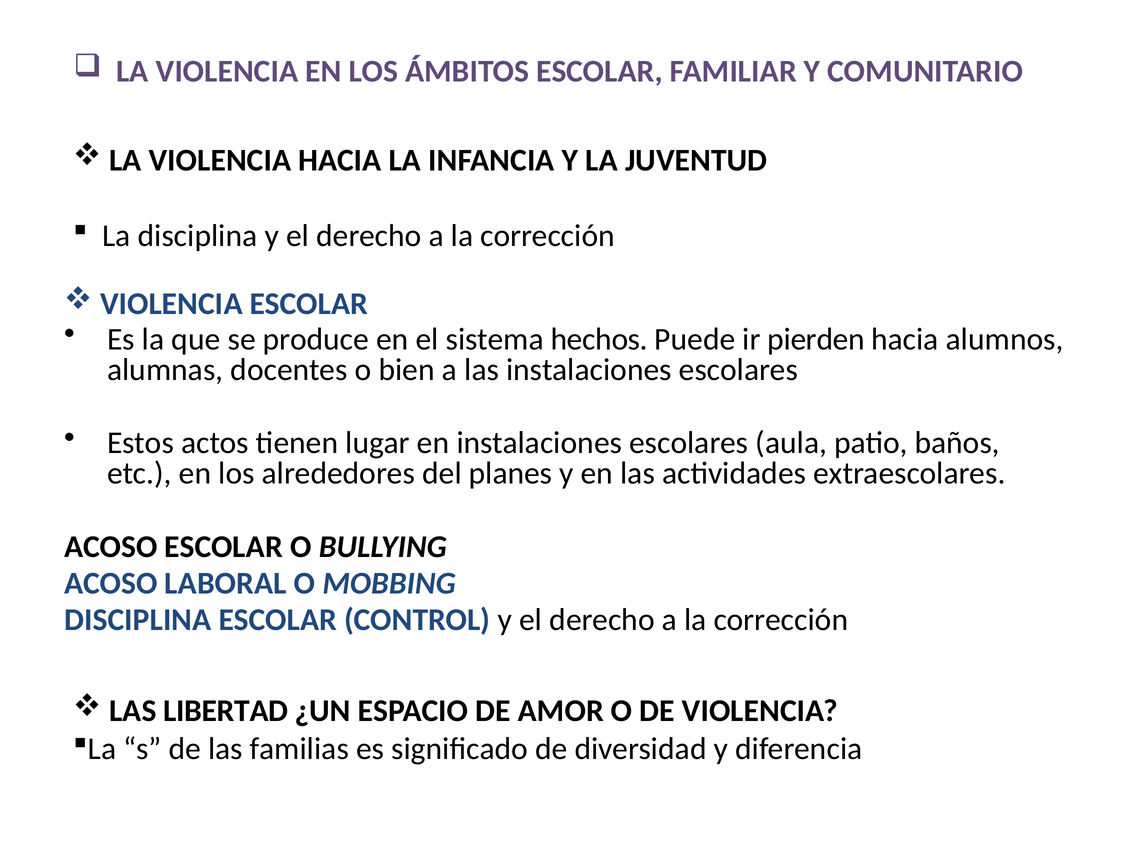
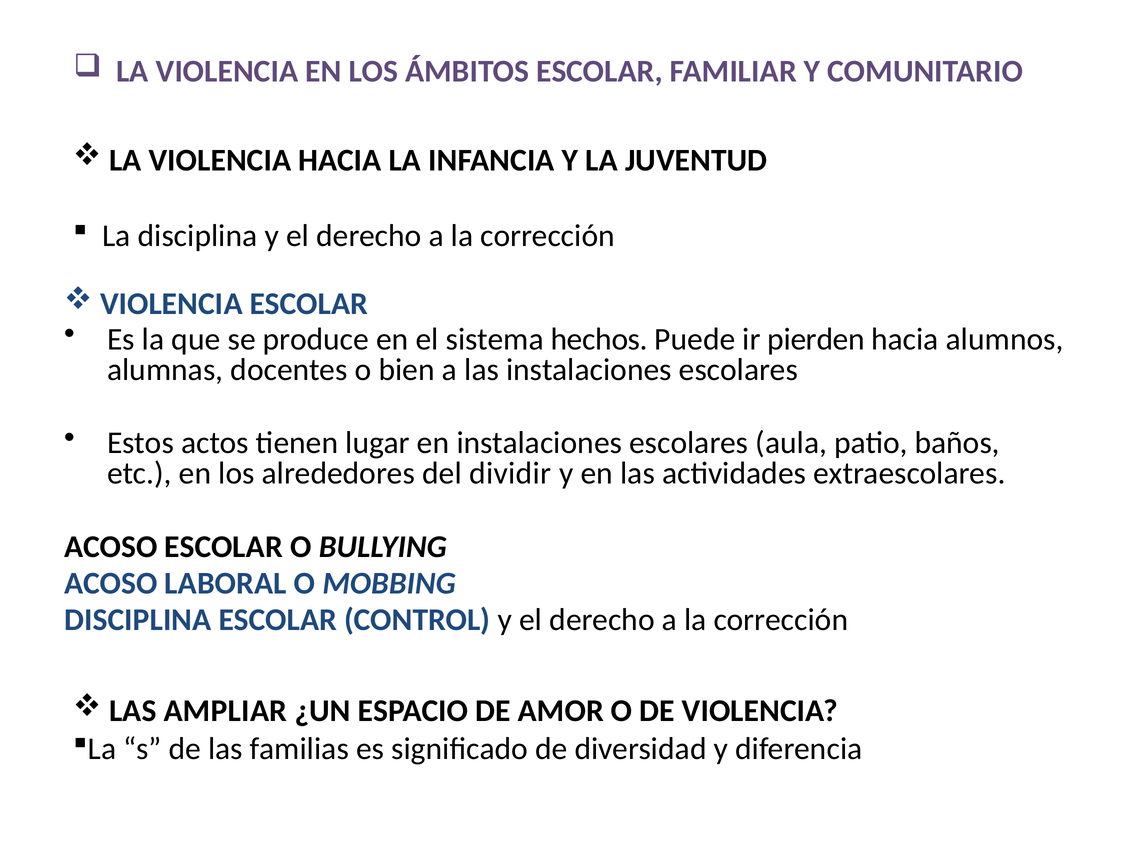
planes: planes -> dividir (510, 473)
LIBERTAD: LIBERTAD -> AMPLIAR (225, 711)
